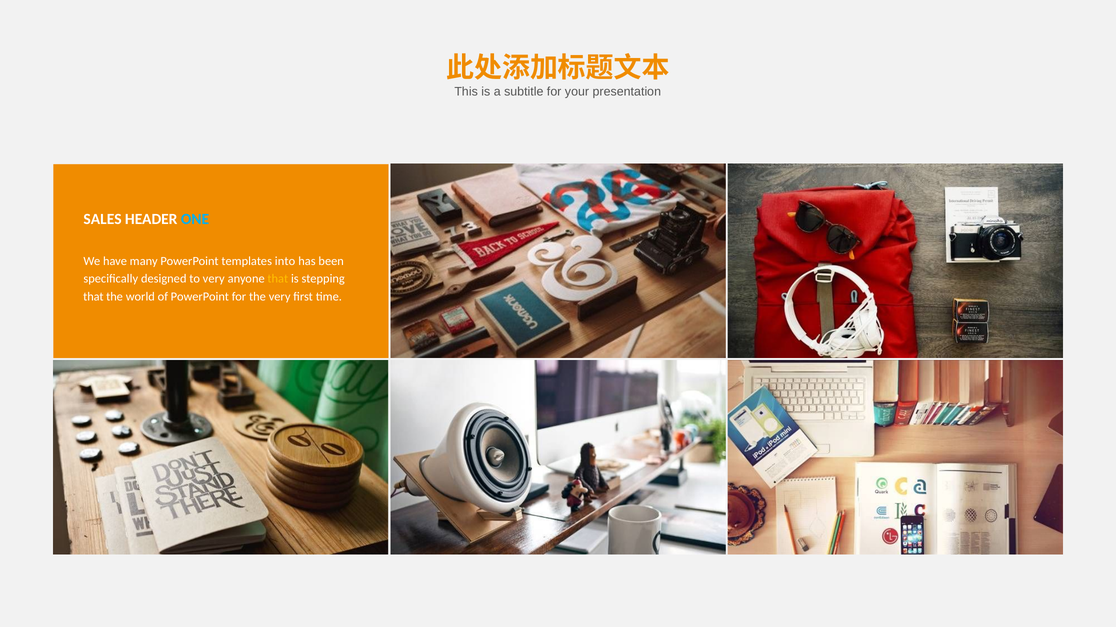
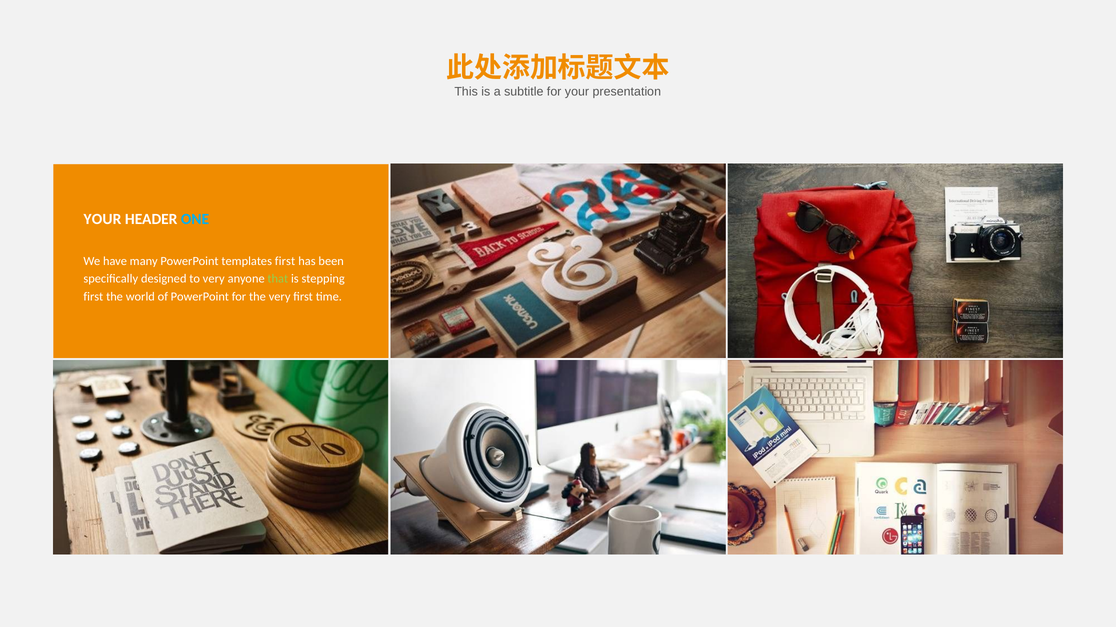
SALES: SALES -> YOUR (102, 219)
templates into: into -> first (285, 261)
that colour: yellow -> light green (278, 279)
that: that -> first (93, 297)
